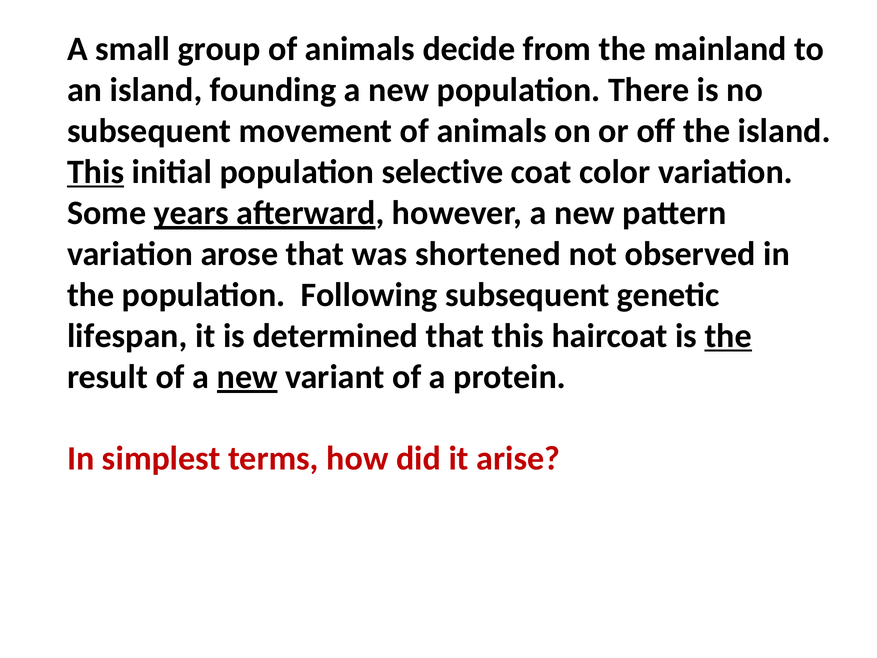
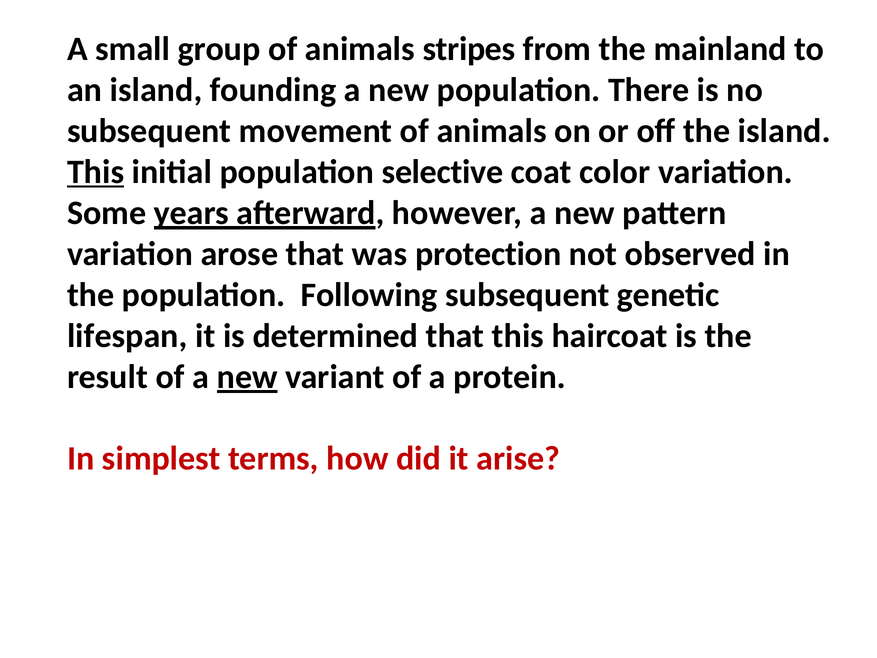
decide: decide -> stripes (469, 49)
shortened: shortened -> protection (488, 254)
the underline: present -> none (728, 336)
